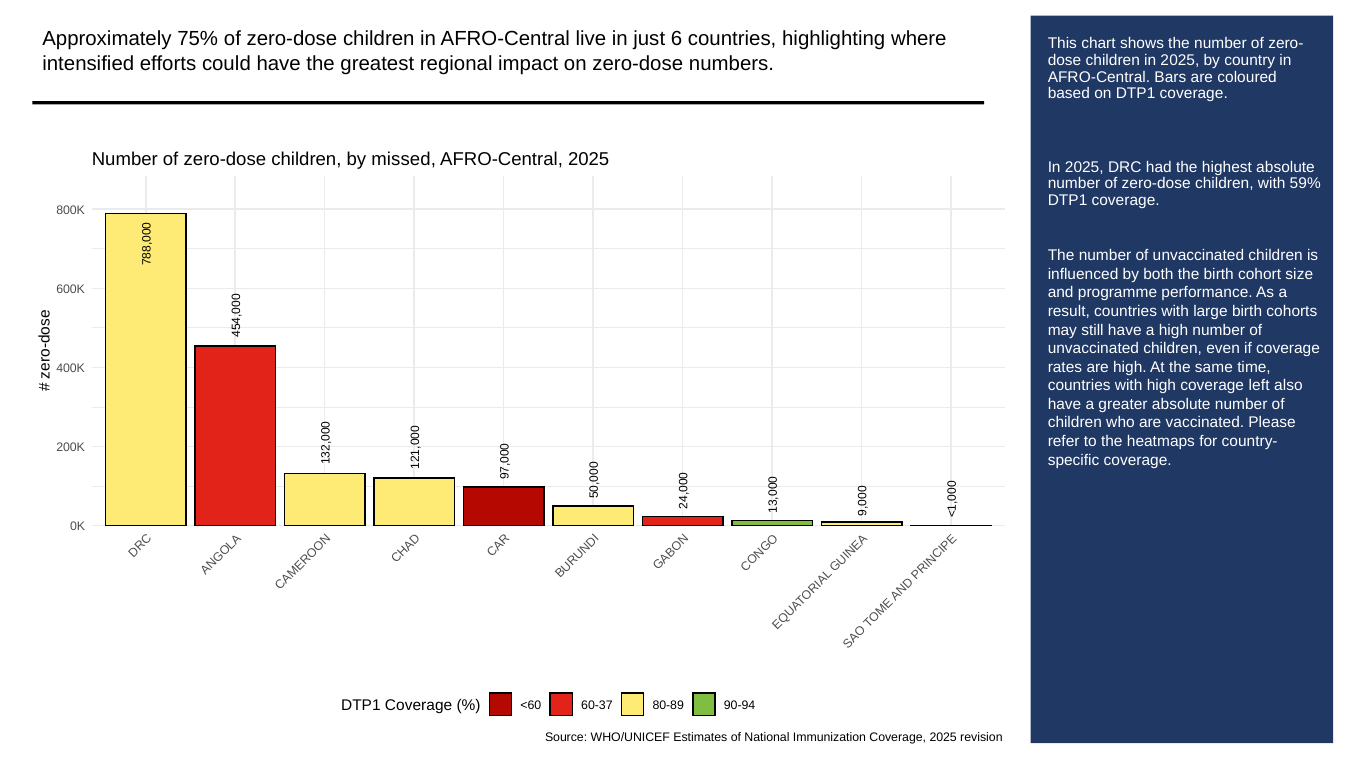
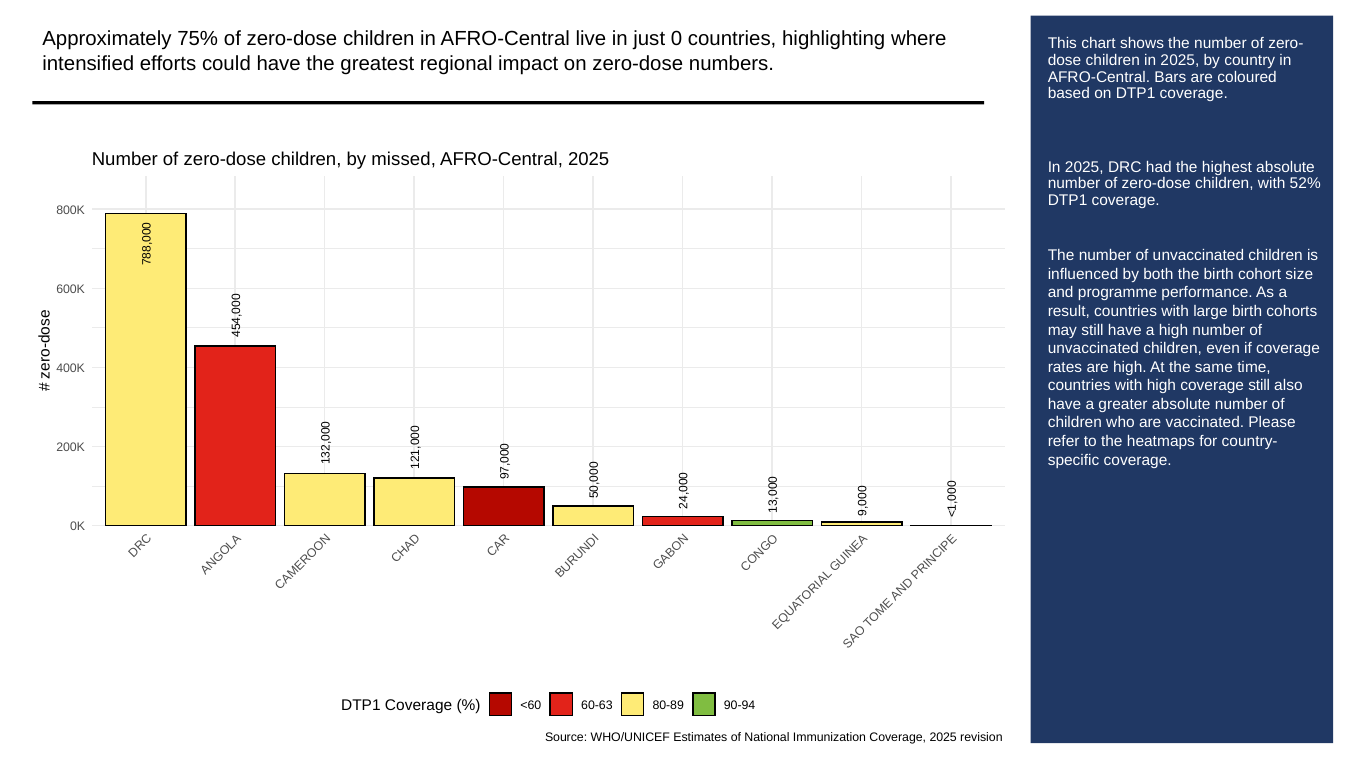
just 6: 6 -> 0 (676, 39)
59%: 59% -> 52% (1305, 184)
coverage left: left -> still (1259, 386)
60-37: 60-37 -> 60-63 (597, 705)
